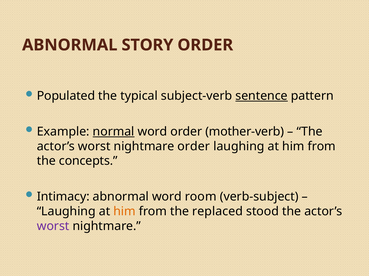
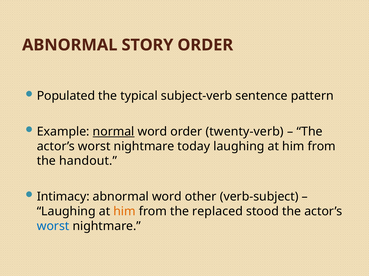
sentence underline: present -> none (262, 96)
mother-verb: mother-verb -> twenty-verb (245, 132)
nightmare order: order -> today (194, 147)
concepts: concepts -> handout (88, 161)
room: room -> other (201, 197)
worst colour: purple -> blue (53, 227)
